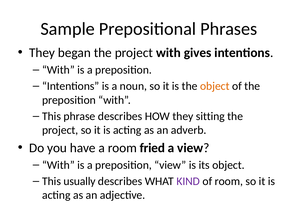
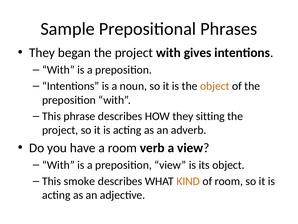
fried: fried -> verb (152, 148)
usually: usually -> smoke (79, 181)
KIND colour: purple -> orange (188, 181)
